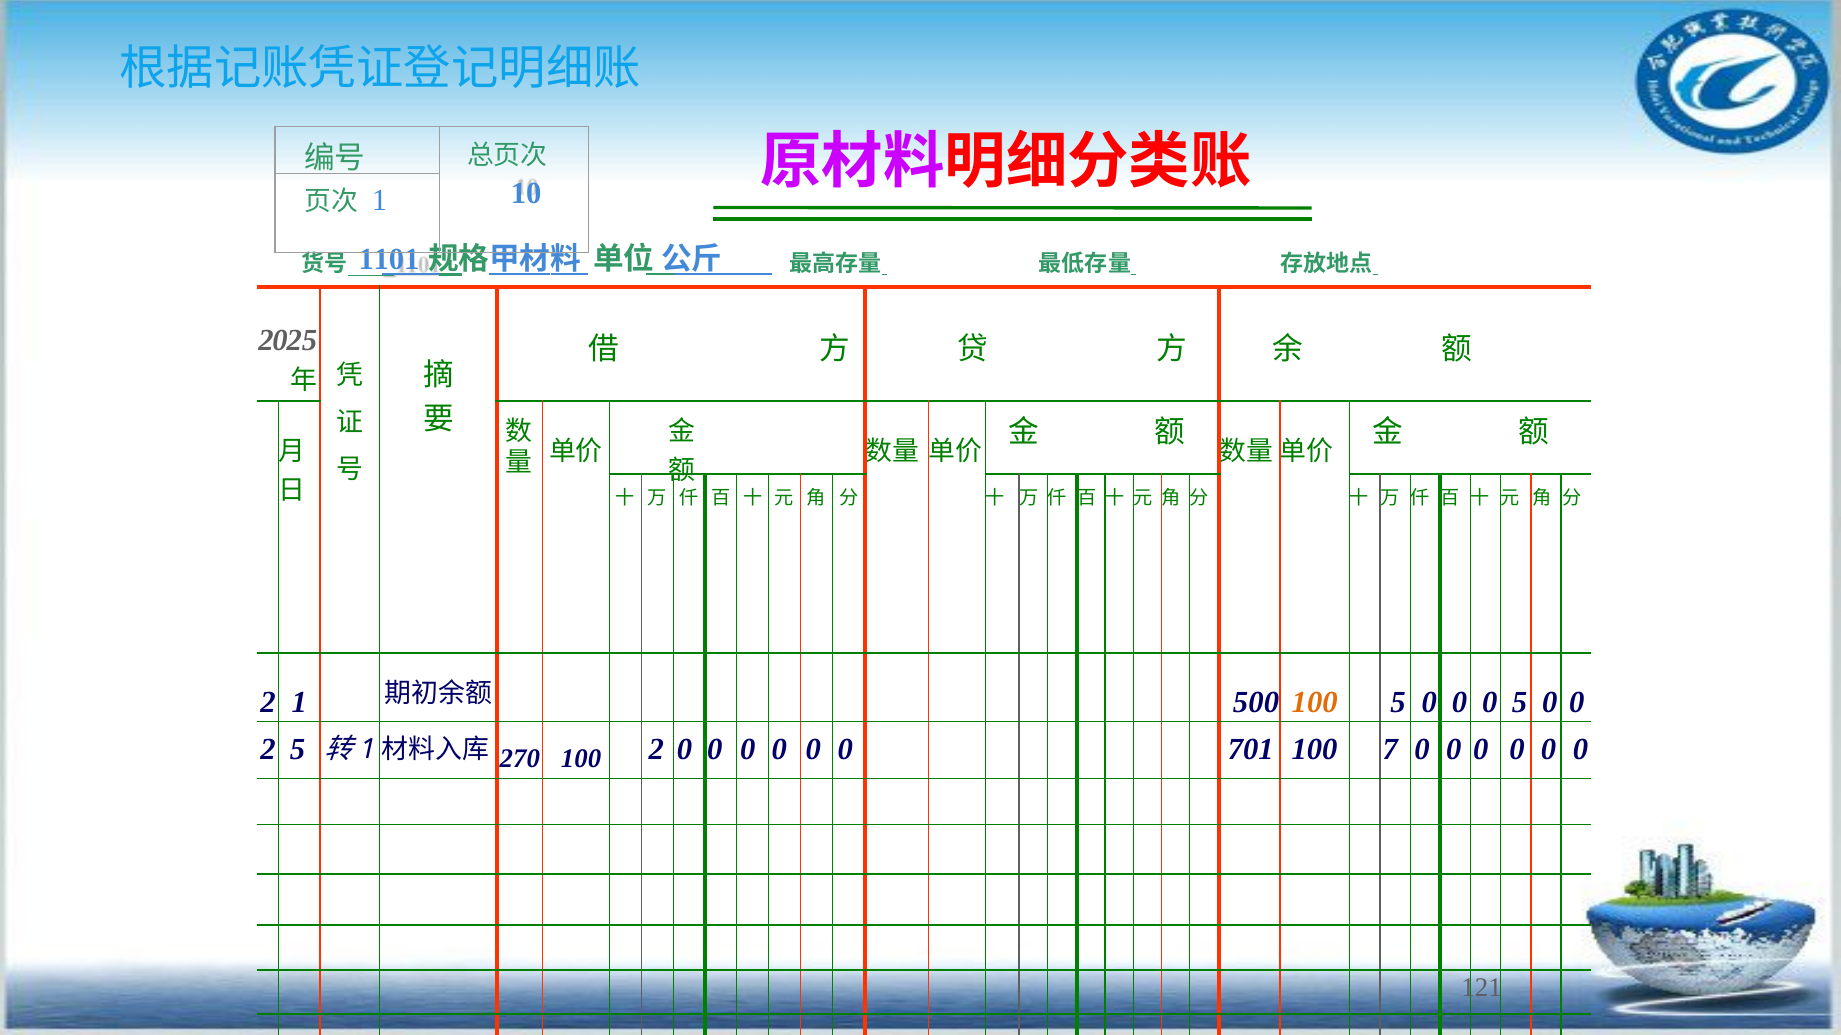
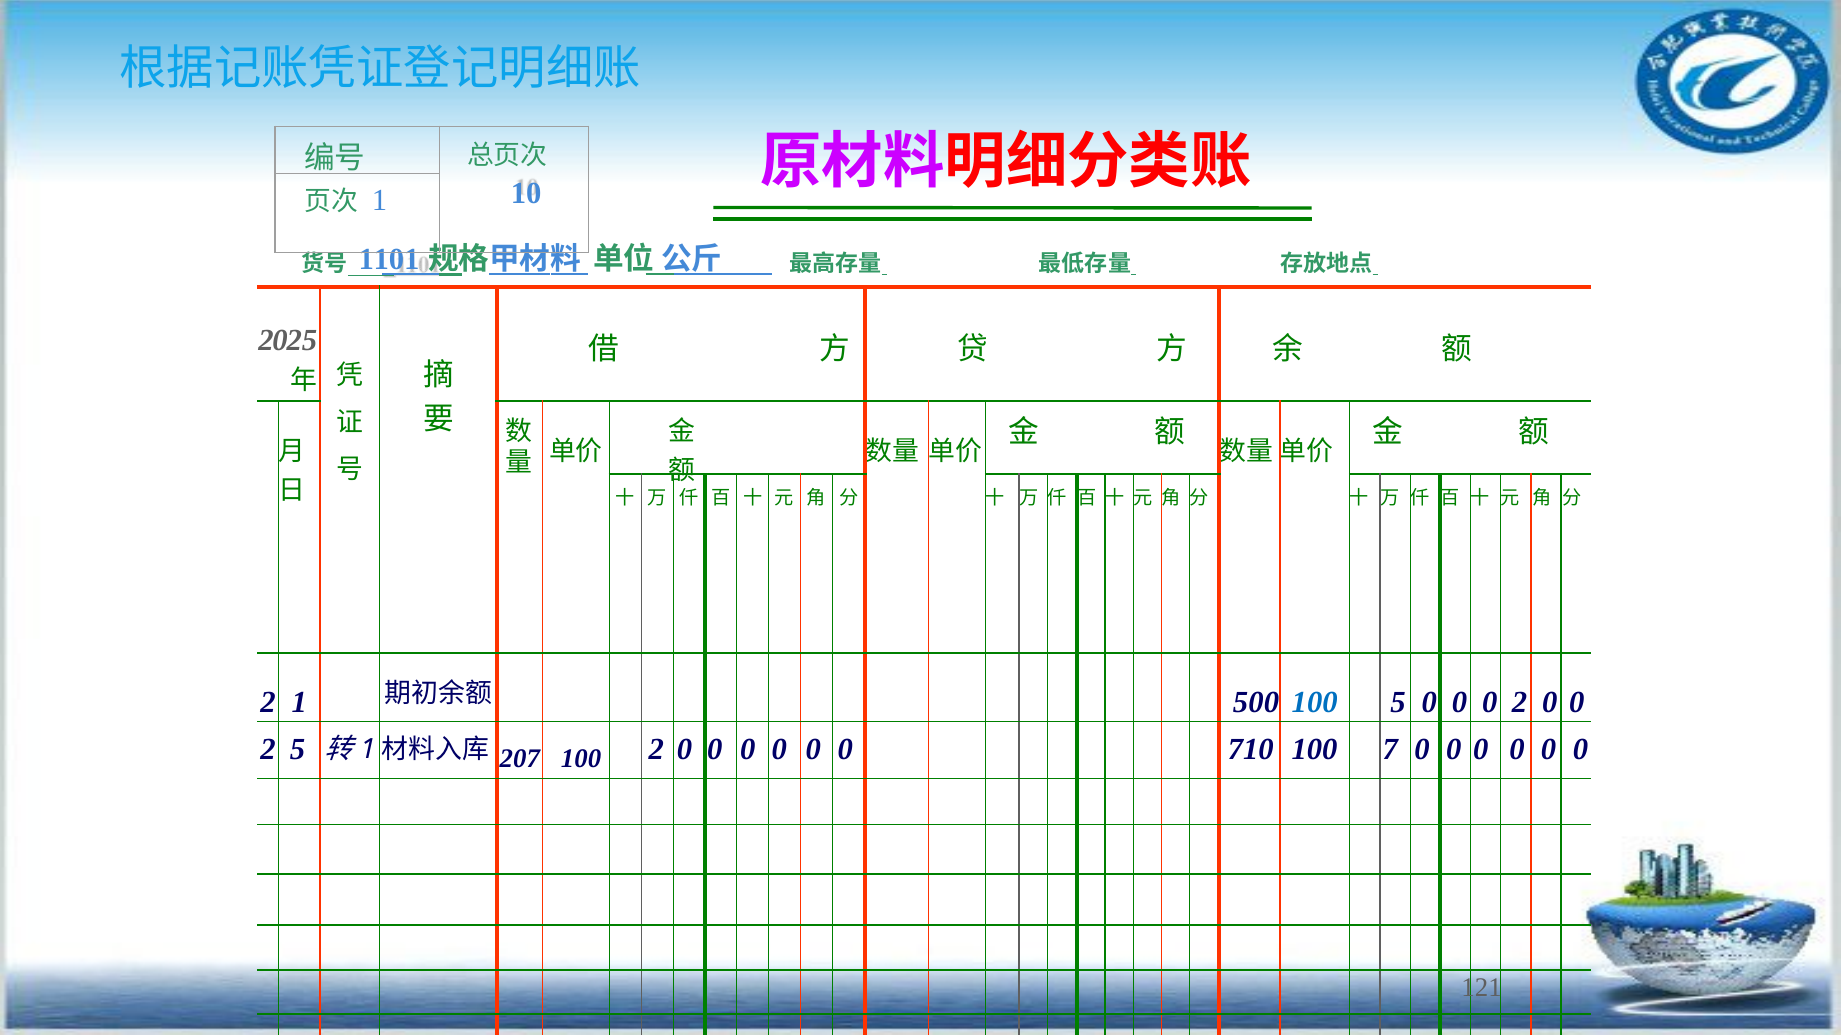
100 colour: orange -> blue (1315, 703)
0 0 0 5: 5 -> 2 (1520, 703)
270: 270 -> 207 (520, 759)
701: 701 -> 710 (1251, 750)
